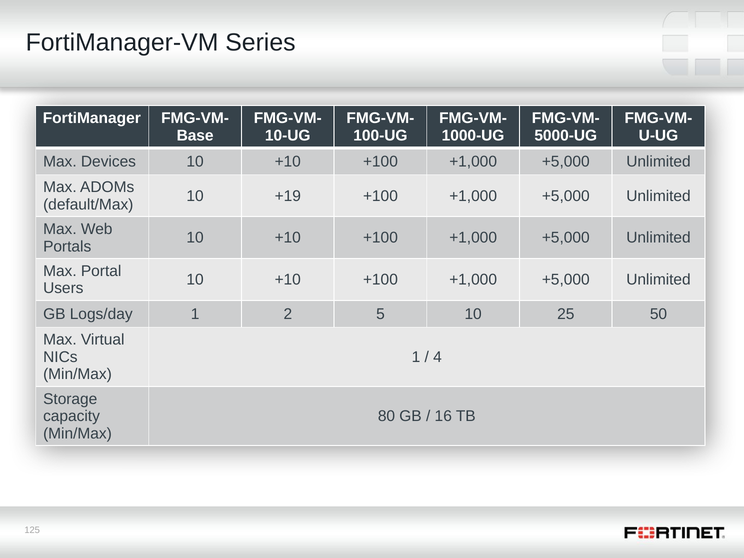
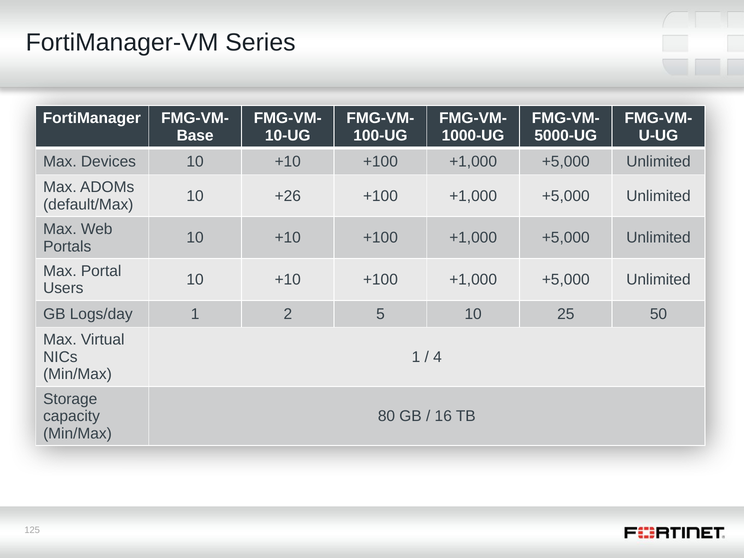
+19: +19 -> +26 (288, 196)
